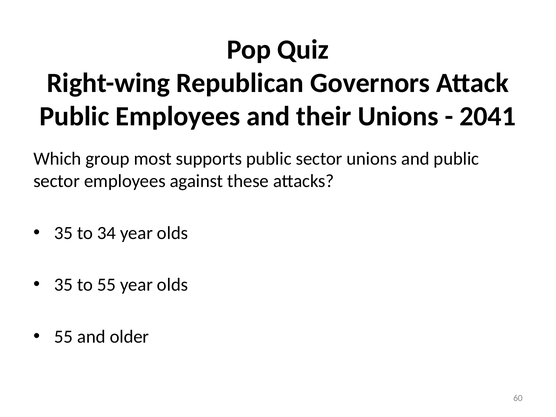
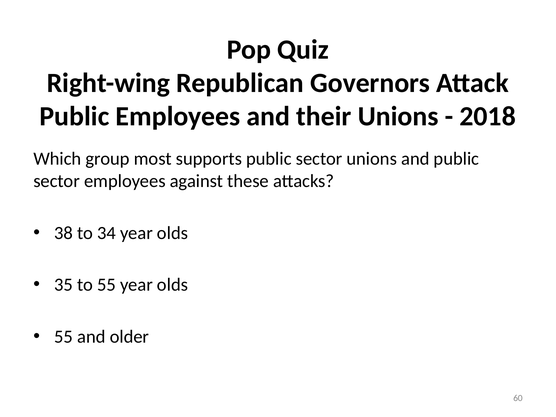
2041: 2041 -> 2018 (488, 116)
35: 35 -> 38 (64, 233)
